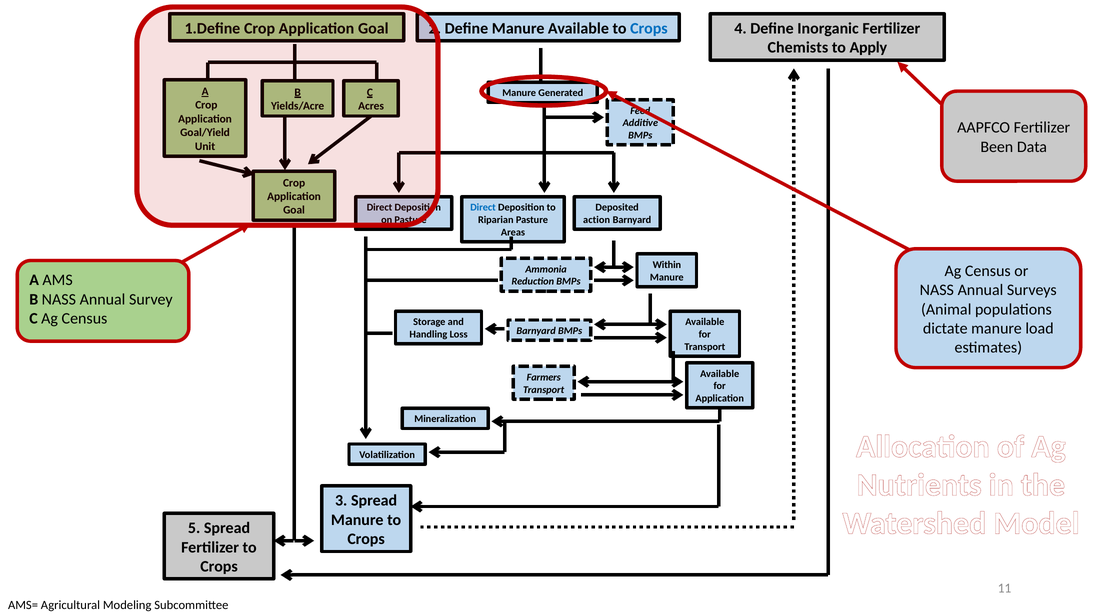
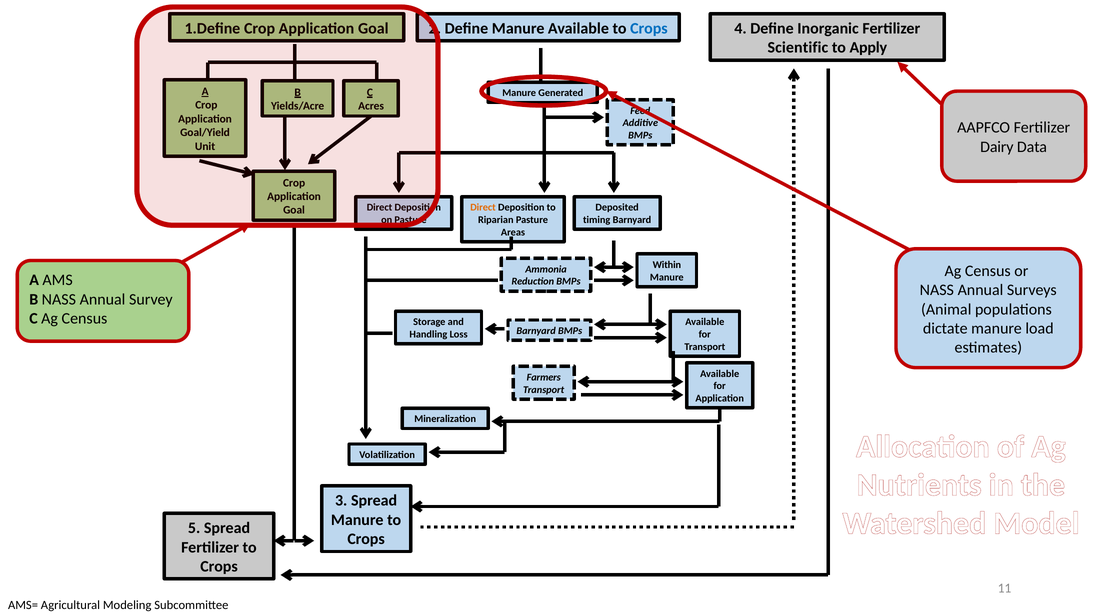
Chemists: Chemists -> Scientific (798, 48)
Been: Been -> Dairy (997, 147)
Direct colour: blue -> orange (483, 208)
action: action -> timing (597, 220)
